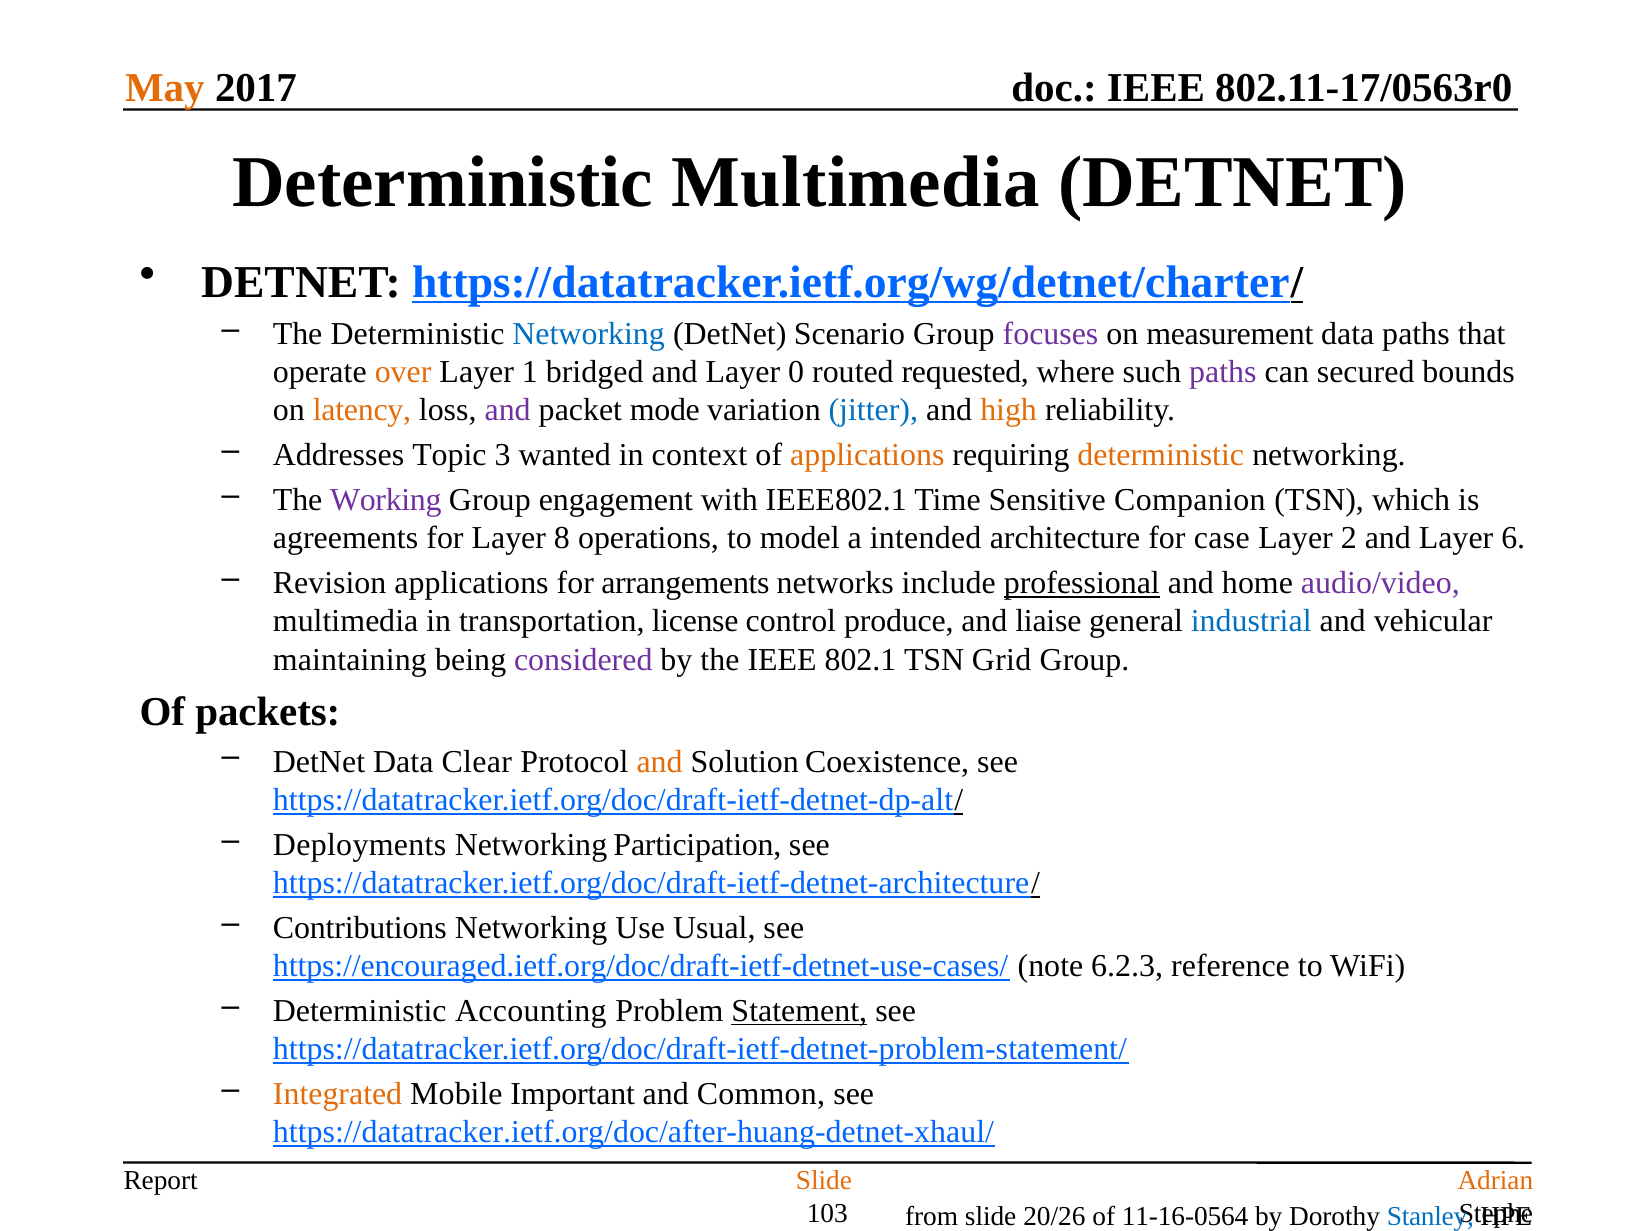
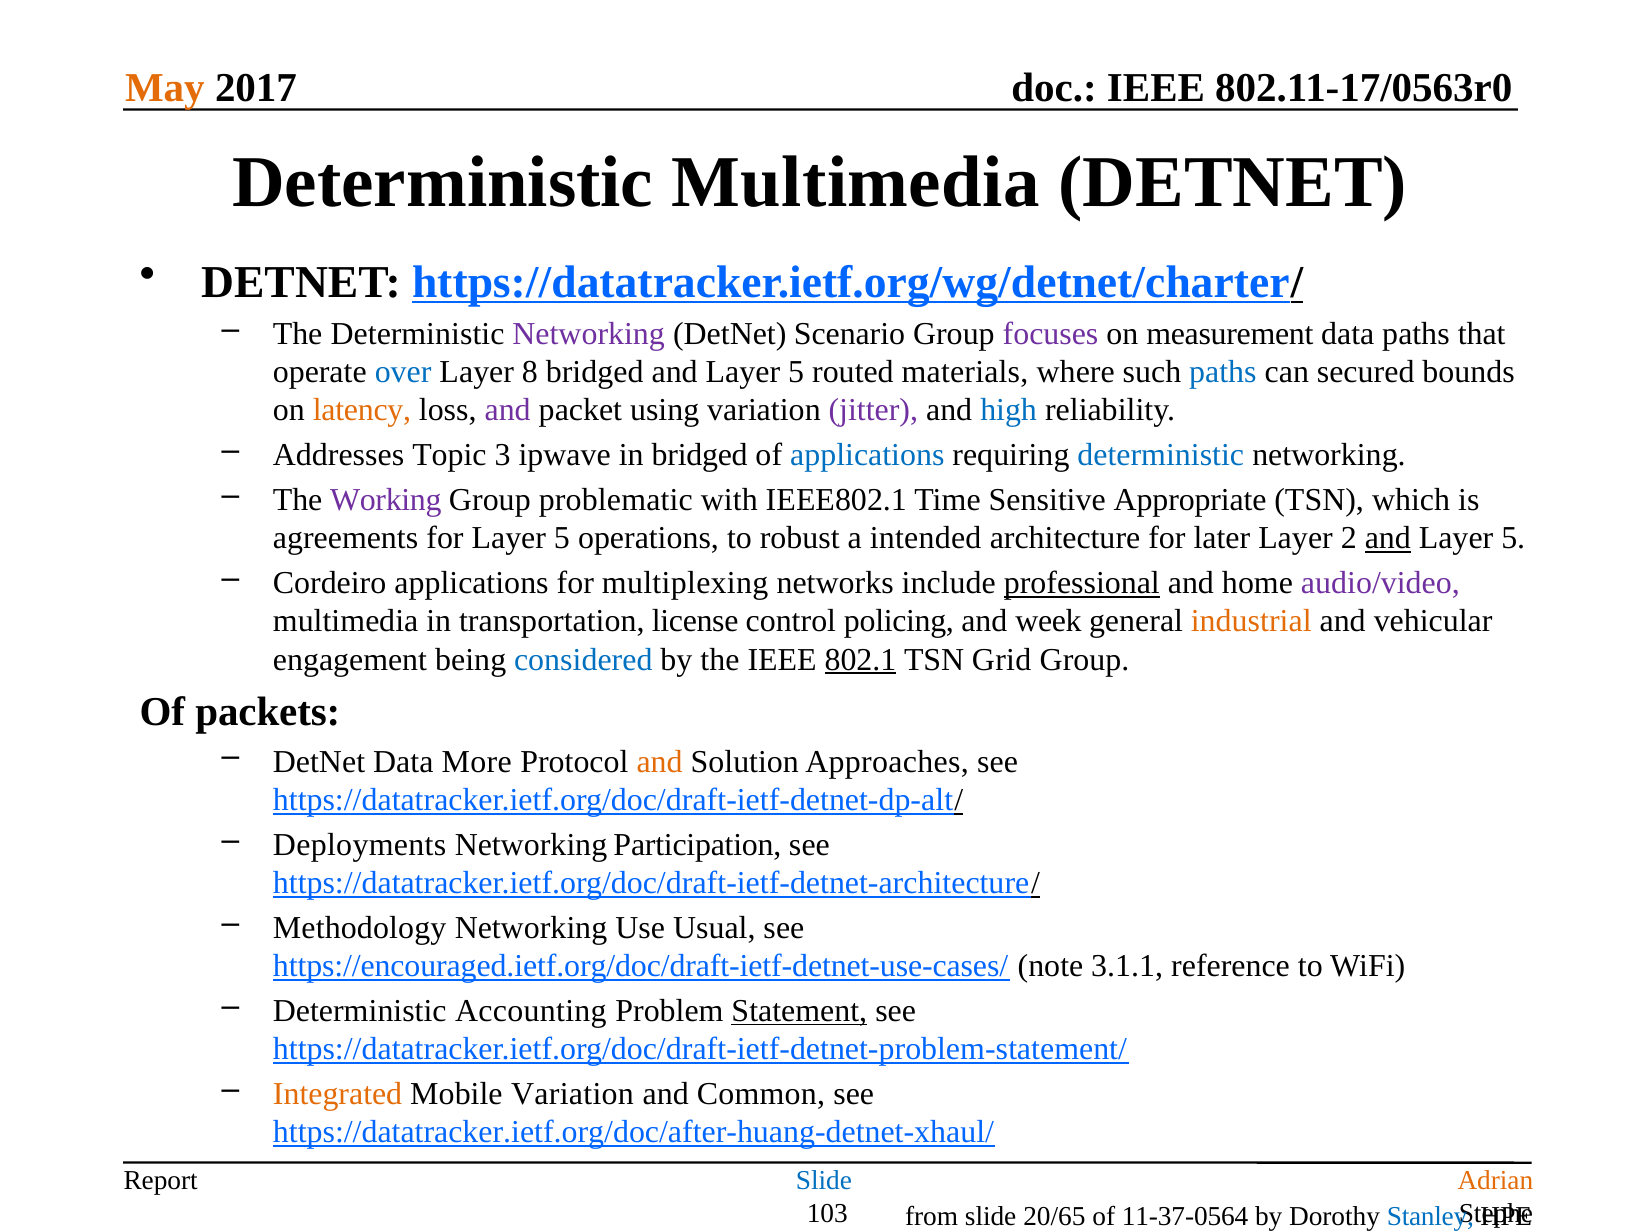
Networking colour: blue -> purple (589, 334)
over colour: orange -> blue (403, 372)
1: 1 -> 8 (530, 372)
bridged and Layer 0: 0 -> 5 (796, 372)
requested: requested -> materials (965, 372)
paths colour: purple -> blue (1223, 372)
mode: mode -> using (665, 410)
jitter colour: blue -> purple (873, 410)
high colour: orange -> blue (1009, 410)
wanted: wanted -> ipwave (565, 455)
in context: context -> bridged (700, 455)
applications colour: orange -> blue (867, 455)
deterministic colour: orange -> blue (1161, 455)
engagement: engagement -> problematic (616, 500)
Companion: Companion -> Appropriate (1190, 500)
for Layer 8: 8 -> 5 (562, 538)
model: model -> robust (800, 538)
case: case -> later (1222, 538)
and underline: none -> present (1388, 538)
6: 6 -> 5 (1513, 538)
Revision: Revision -> Cordeiro (330, 583)
arrangements: arrangements -> multiplexing (685, 583)
produce: produce -> policing (899, 621)
liaise: liaise -> week (1048, 621)
industrial colour: blue -> orange (1251, 621)
maintaining: maintaining -> engagement (350, 659)
considered colour: purple -> blue (583, 659)
802.1 underline: none -> present (860, 659)
Clear: Clear -> More (477, 762)
Coexistence: Coexistence -> Approaches (887, 762)
Contributions: Contributions -> Methodology (360, 928)
6.2.3: 6.2.3 -> 3.1.1 (1127, 966)
Mobile Important: Important -> Variation (572, 1094)
Slide colour: orange -> blue (824, 1180)
20/26: 20/26 -> 20/65 (1054, 1216)
11-16-0564: 11-16-0564 -> 11-37-0564 (1185, 1216)
